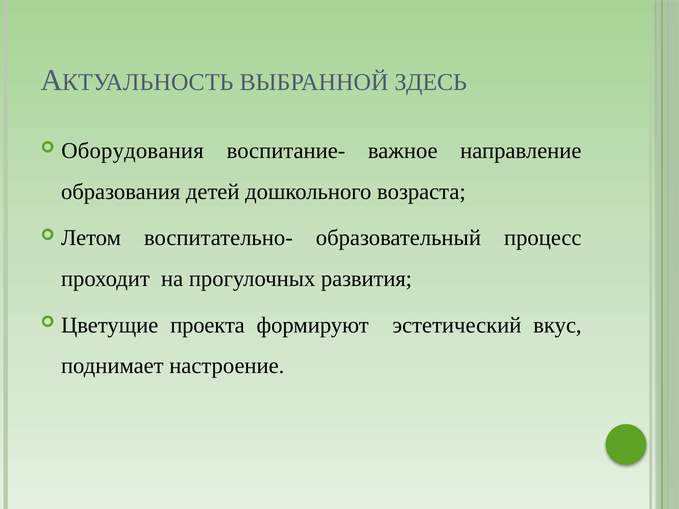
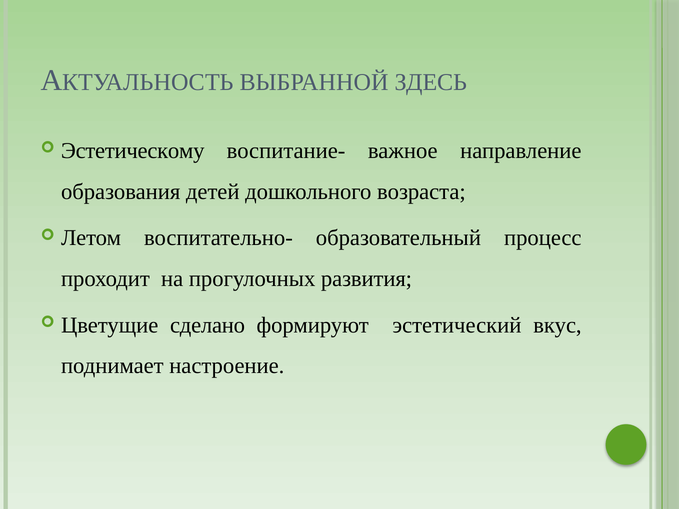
Оборудования: Оборудования -> Эстетическому (133, 151)
проекта: проекта -> сделано (208, 325)
